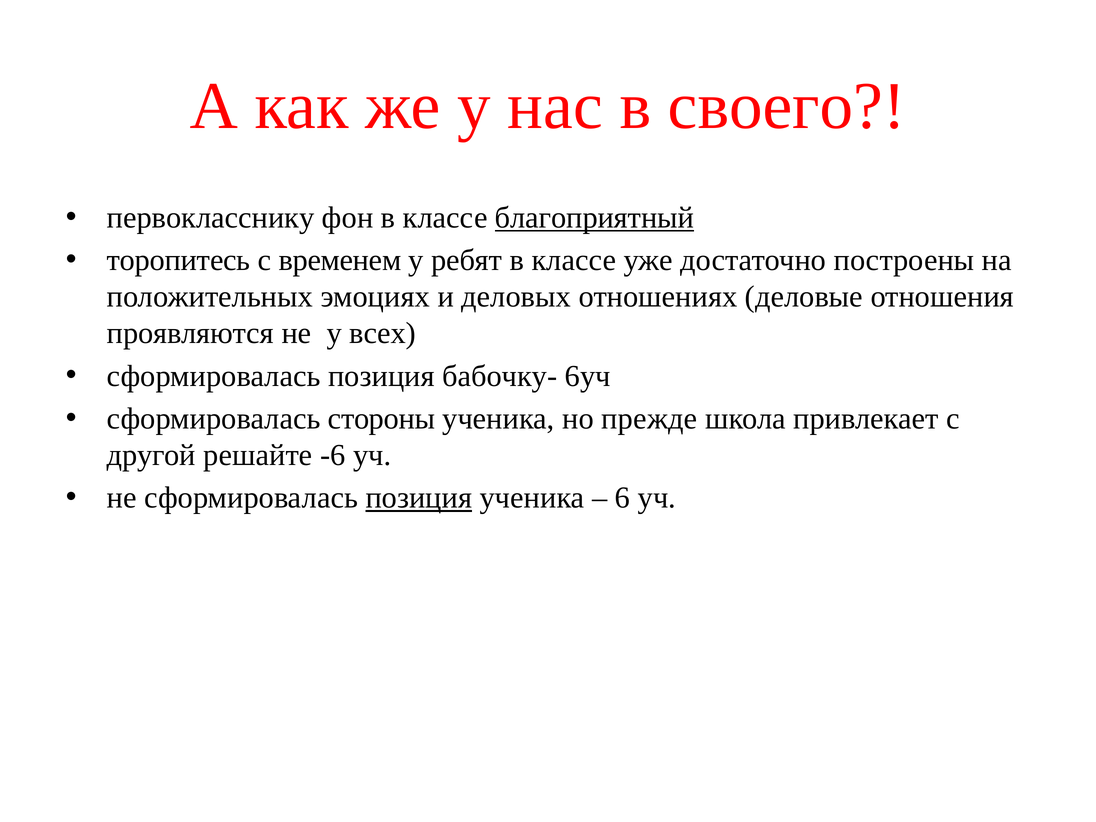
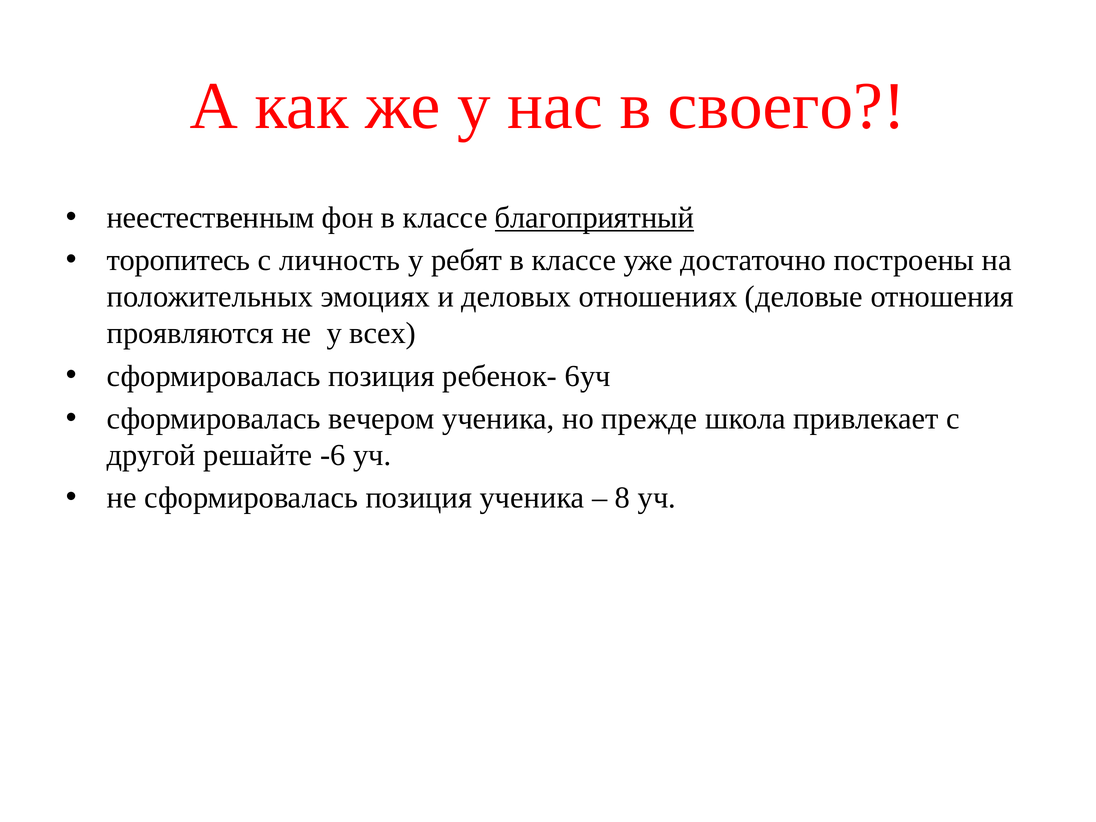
первокласснику: первокласснику -> неестественным (211, 218)
временем: временем -> личность (340, 260)
бабочку-: бабочку- -> ребенок- (500, 376)
стороны: стороны -> вечером (381, 419)
позиция underline: present -> none (419, 498)
6: 6 -> 8 (622, 498)
